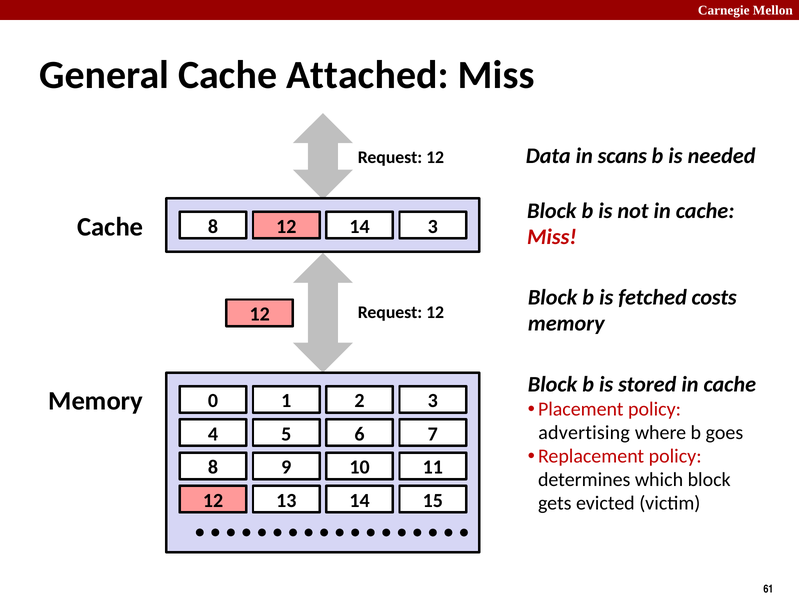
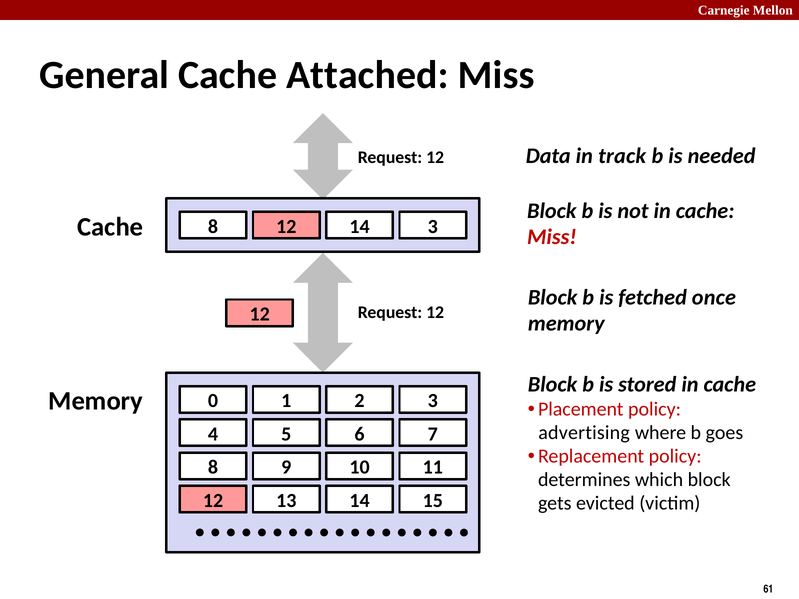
scans: scans -> track (622, 156)
costs: costs -> once (714, 298)
